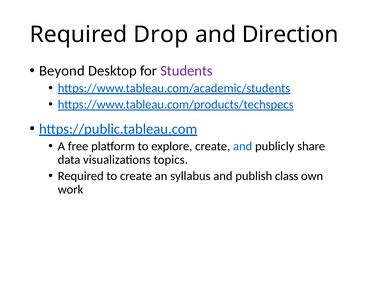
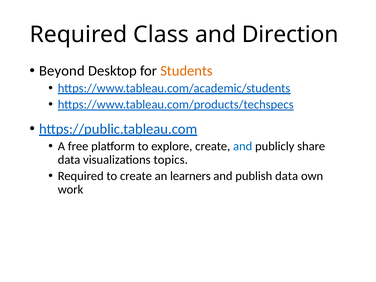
Drop: Drop -> Class (161, 35)
Students colour: purple -> orange (186, 71)
syllabus: syllabus -> learners (190, 176)
publish class: class -> data (287, 176)
